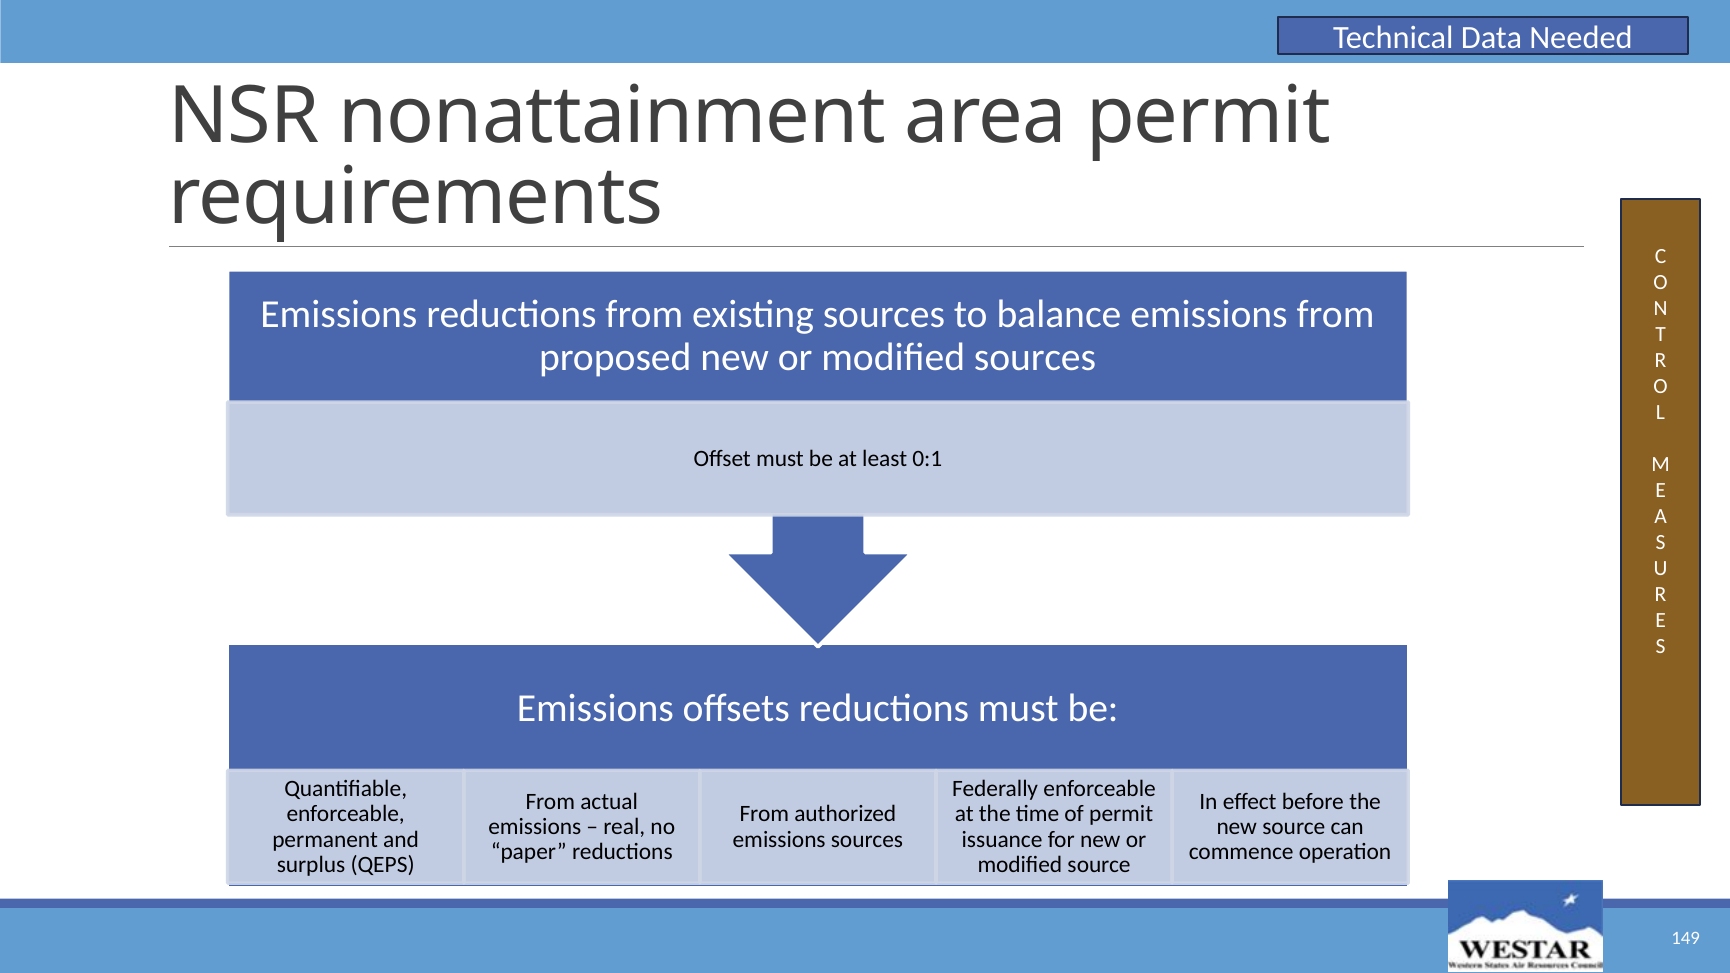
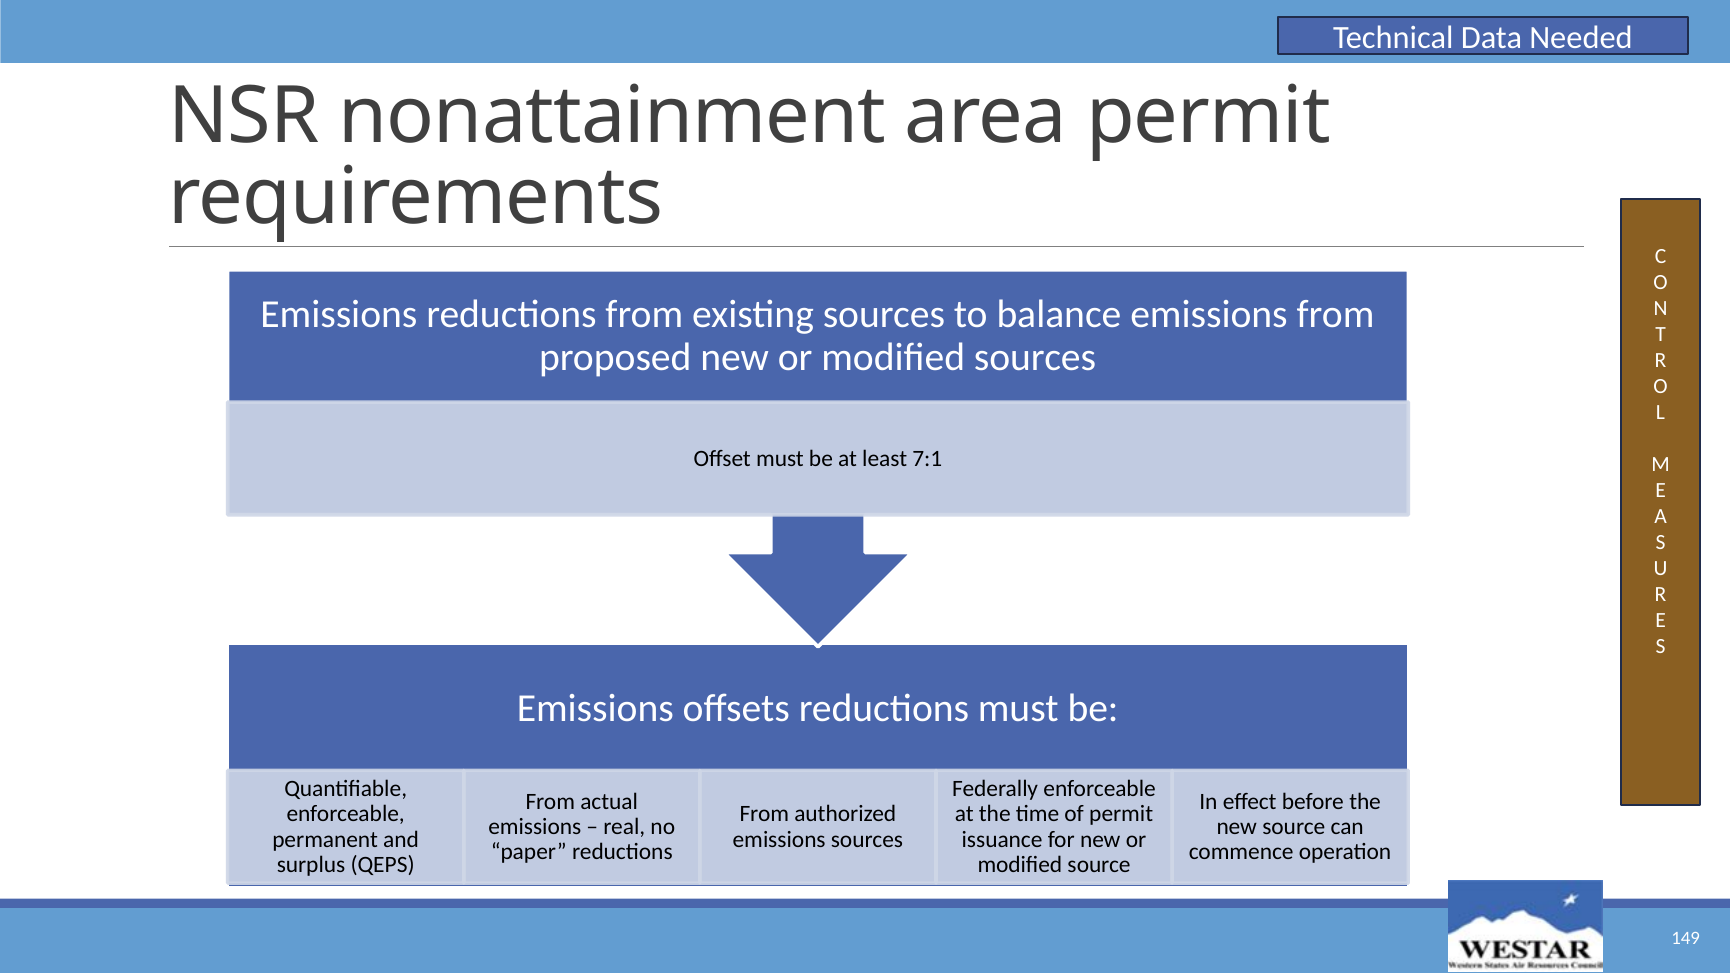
0:1: 0:1 -> 7:1 (927, 458)
